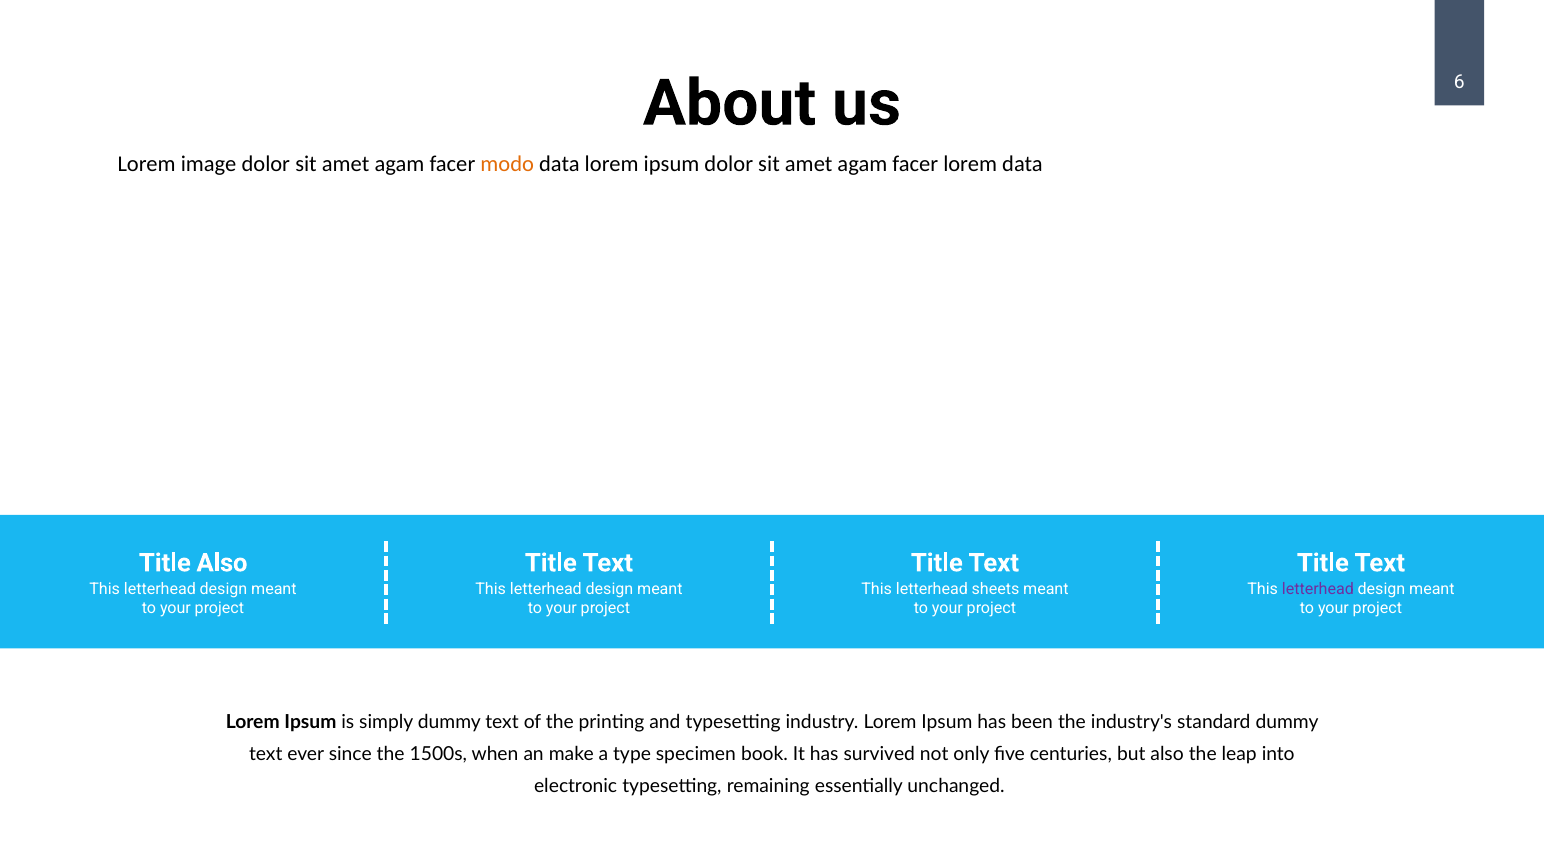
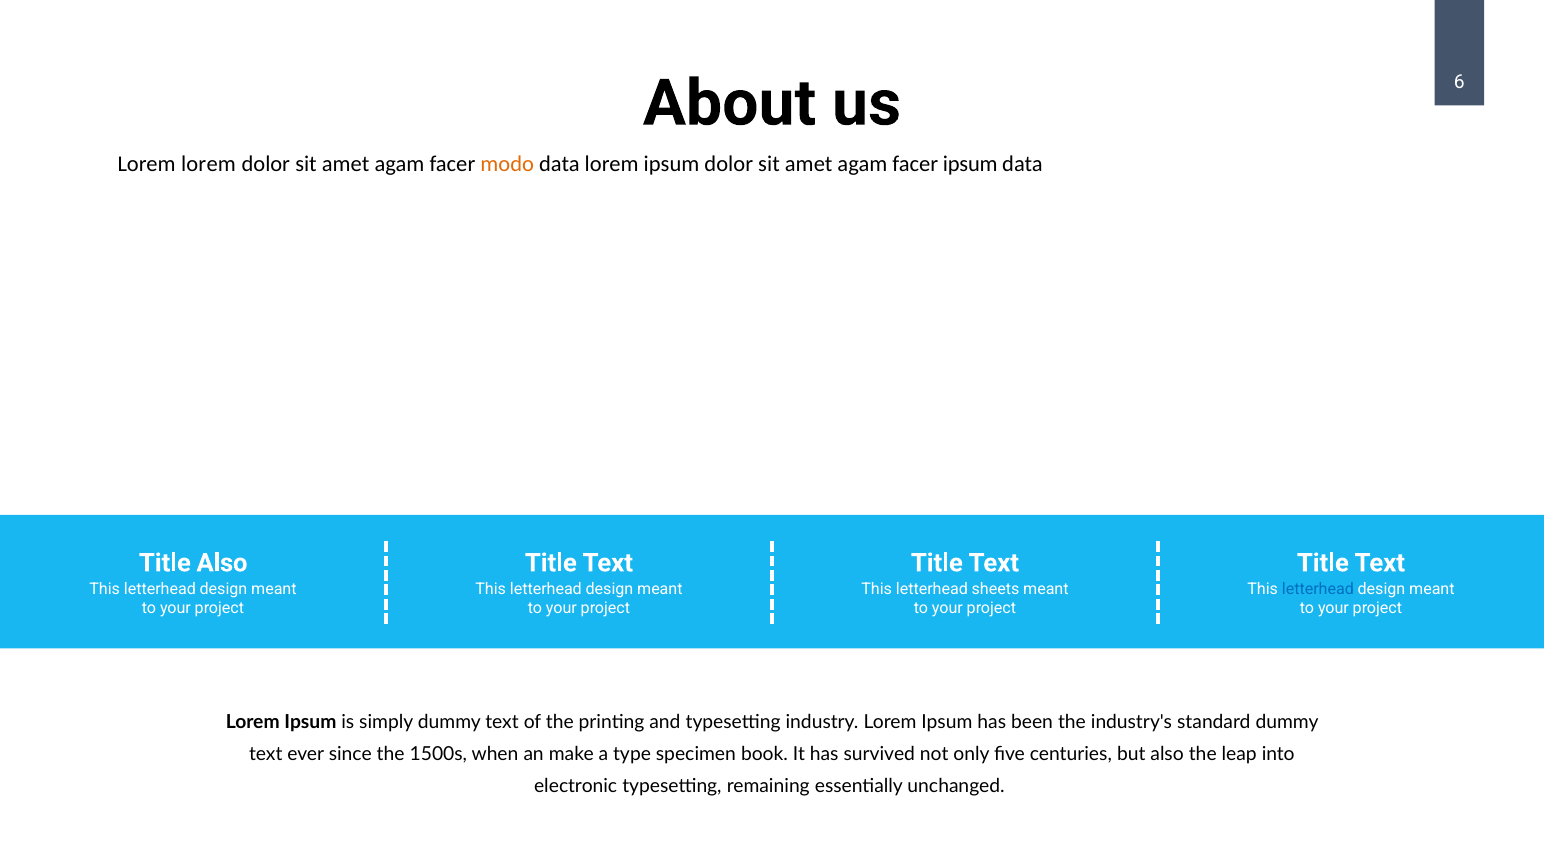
Lorem image: image -> lorem (208, 165)
facer lorem: lorem -> ipsum (970, 165)
letterhead colour: purple -> blue (1318, 590)
